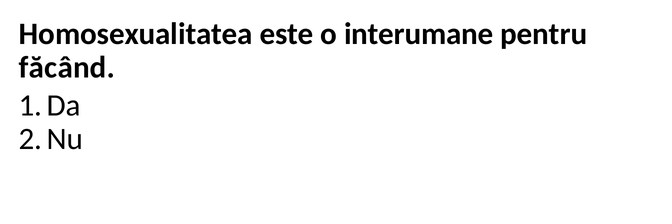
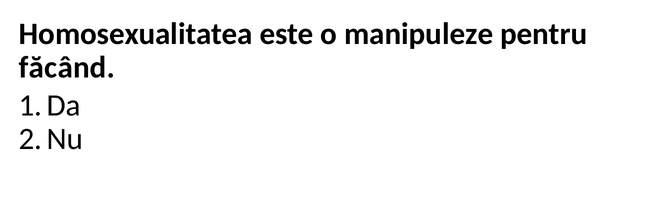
interumane: interumane -> manipuleze (419, 34)
